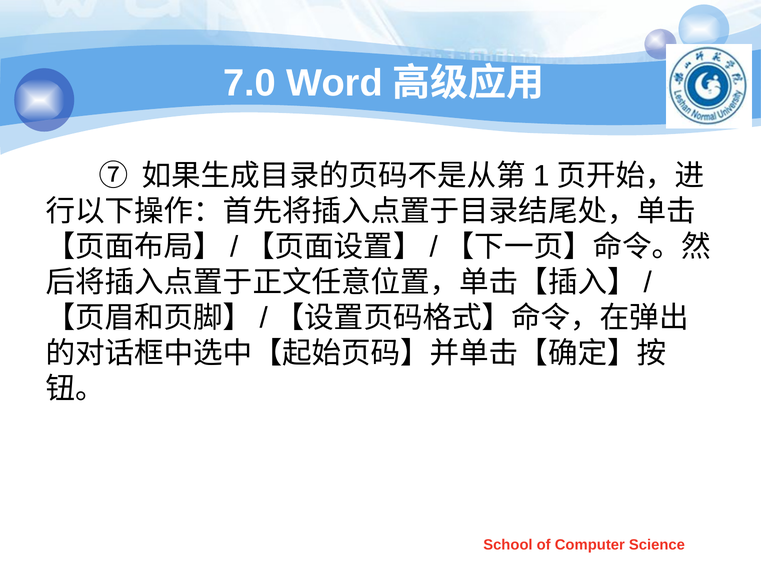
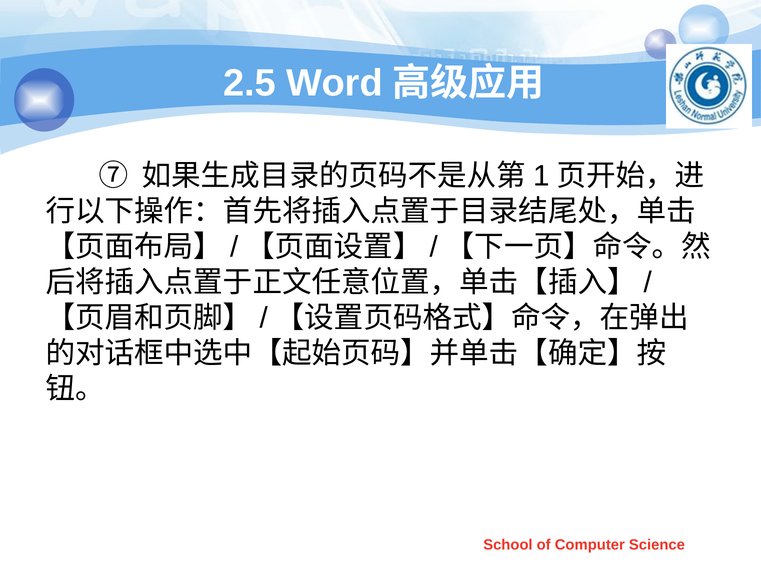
7.0: 7.0 -> 2.5 (249, 83)
